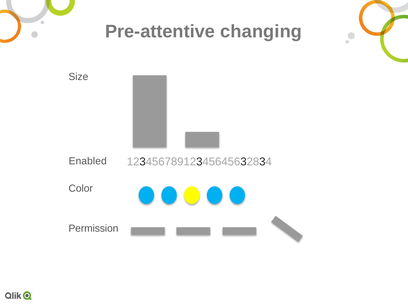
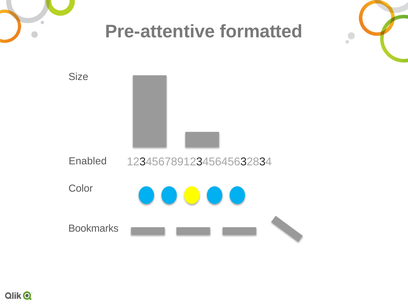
changing: changing -> formatted (261, 31)
Permission: Permission -> Bookmarks (93, 228)
